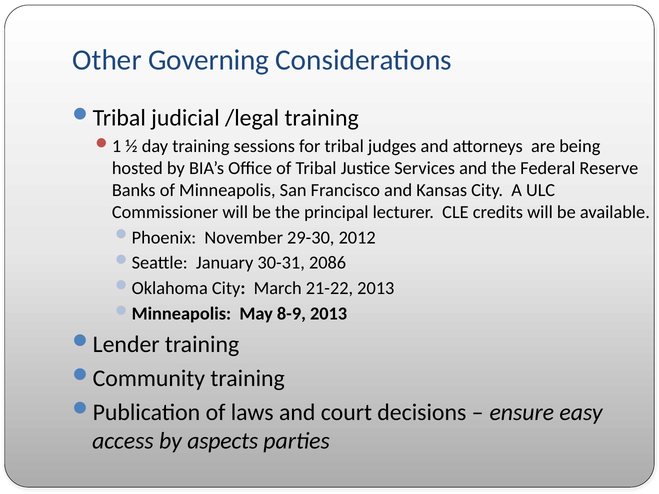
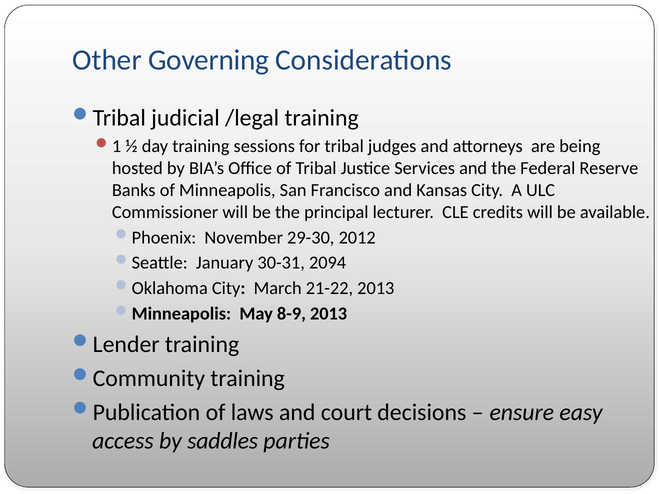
2086: 2086 -> 2094 (328, 263)
aspects: aspects -> saddles (223, 441)
